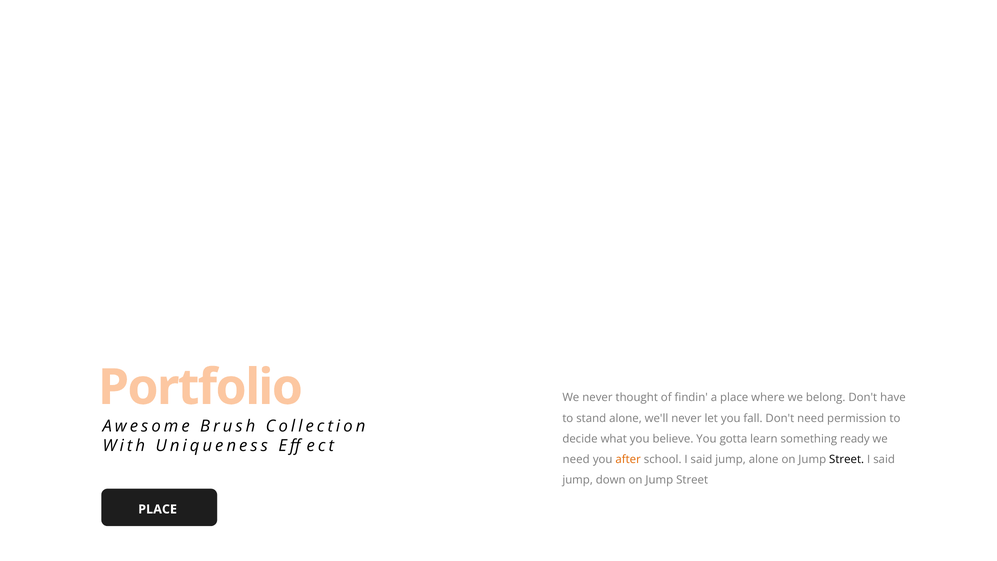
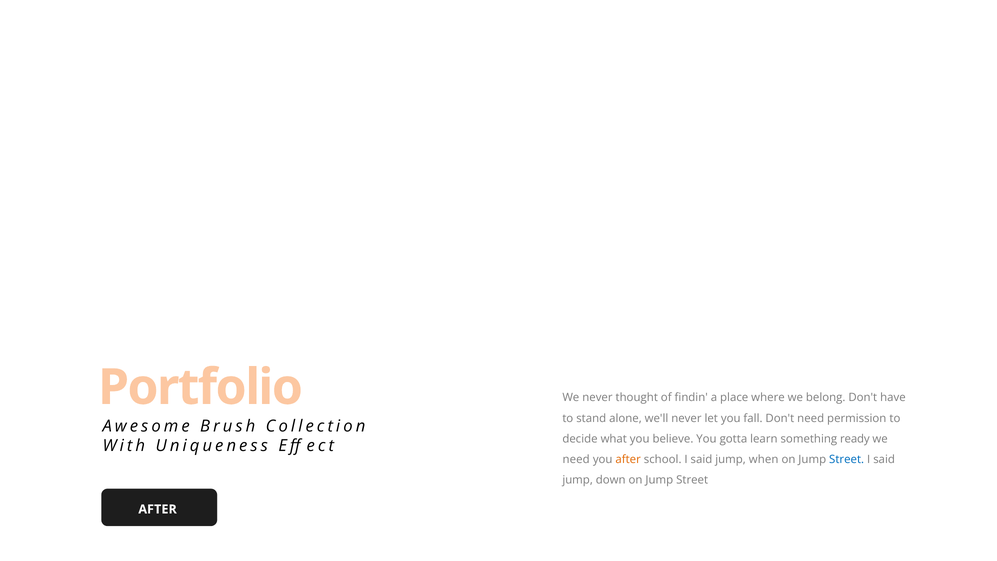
jump alone: alone -> when (764, 459)
Street colour: black -> blue (847, 459)
PLACE: PLACE -> AFTER (158, 509)
